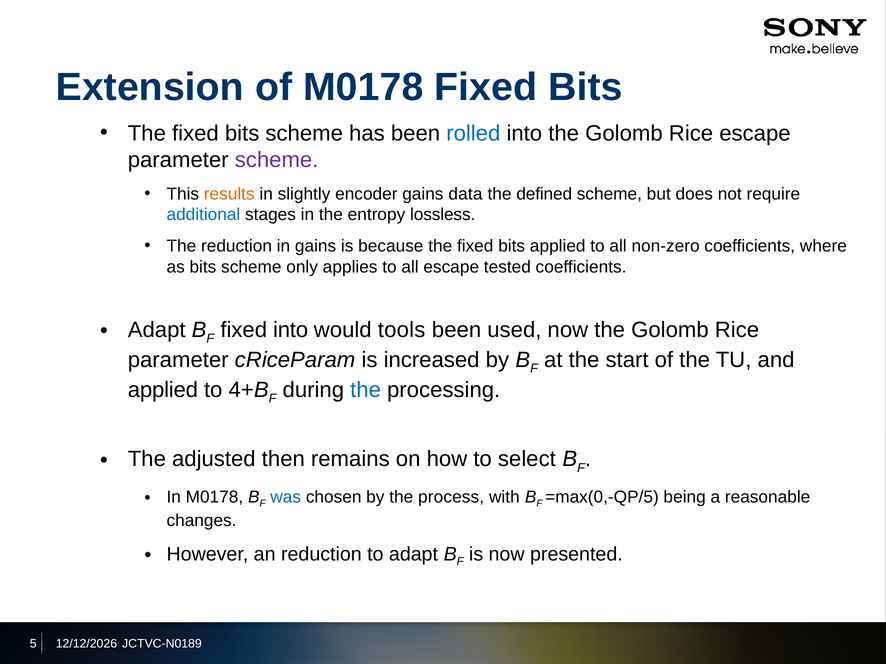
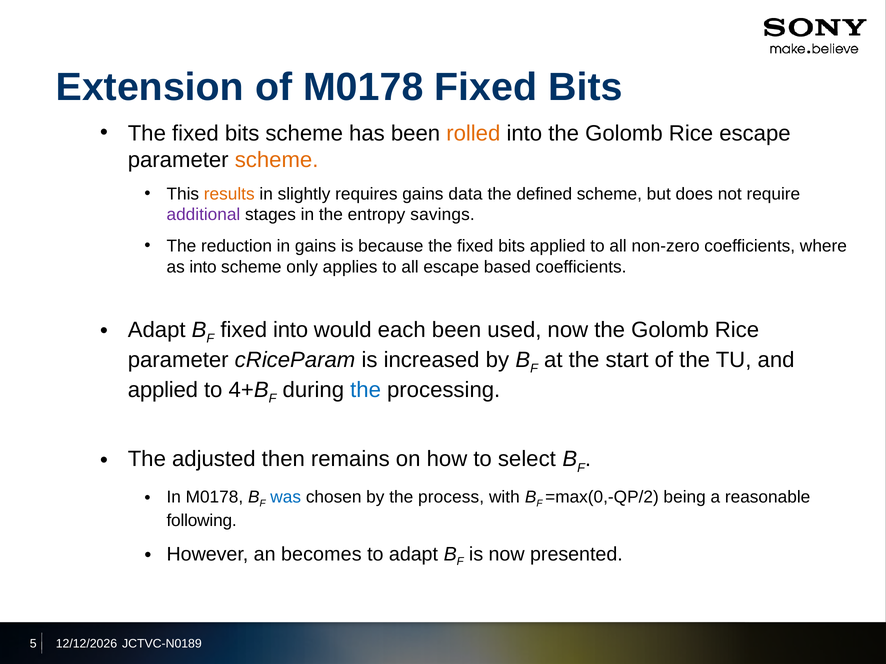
rolled colour: blue -> orange (473, 133)
scheme colour: purple -> orange (277, 160)
encoder: encoder -> requires (366, 194)
additional colour: blue -> purple (203, 215)
lossless: lossless -> savings (443, 215)
as bits: bits -> into (203, 267)
tested: tested -> based (507, 267)
tools: tools -> each (402, 330)
=max(0,-QP/5: =max(0,-QP/5 -> =max(0,-QP/2 (602, 497)
changes: changes -> following (202, 521)
an reduction: reduction -> becomes (321, 554)
